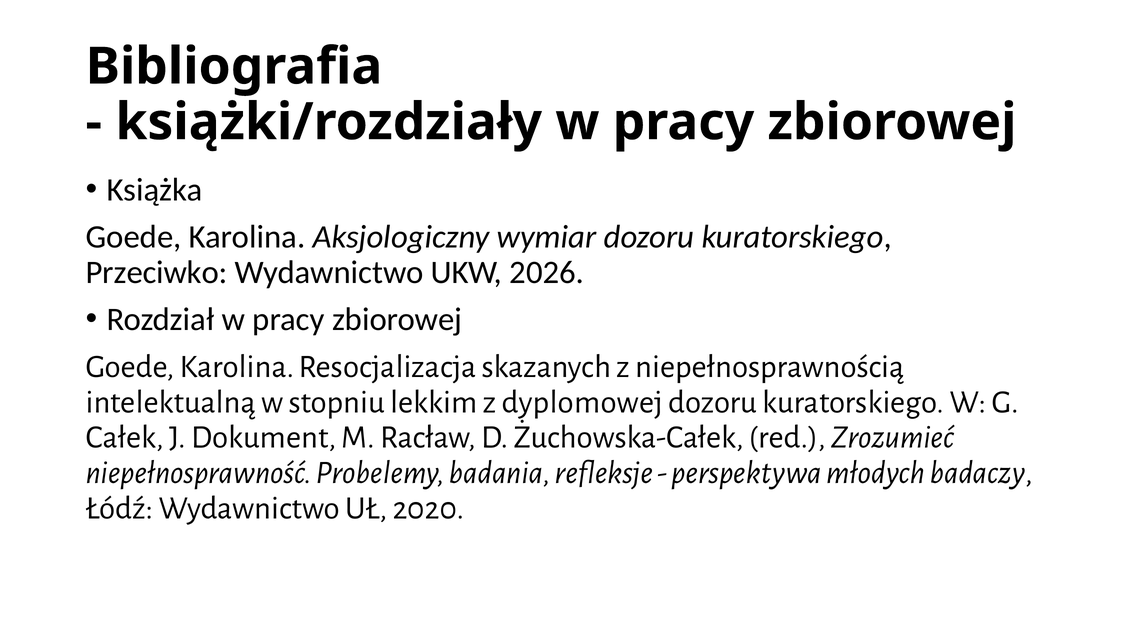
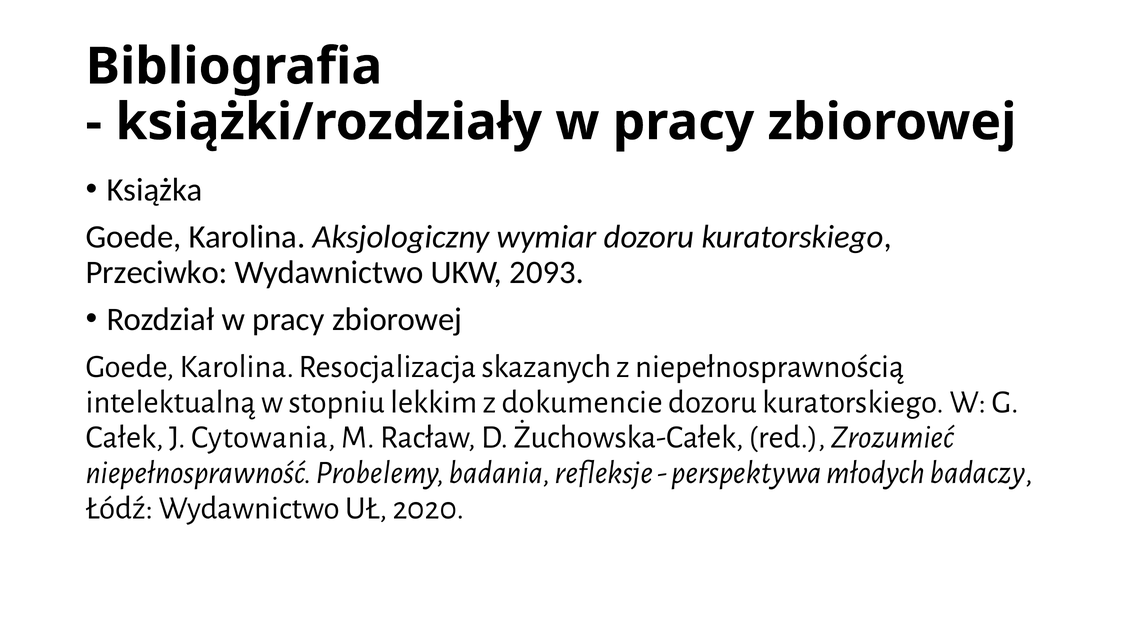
2026: 2026 -> 2093 (547, 272)
dyplomowej: dyplomowej -> dokumencie (582, 402)
Dokument: Dokument -> Cytowania (263, 437)
